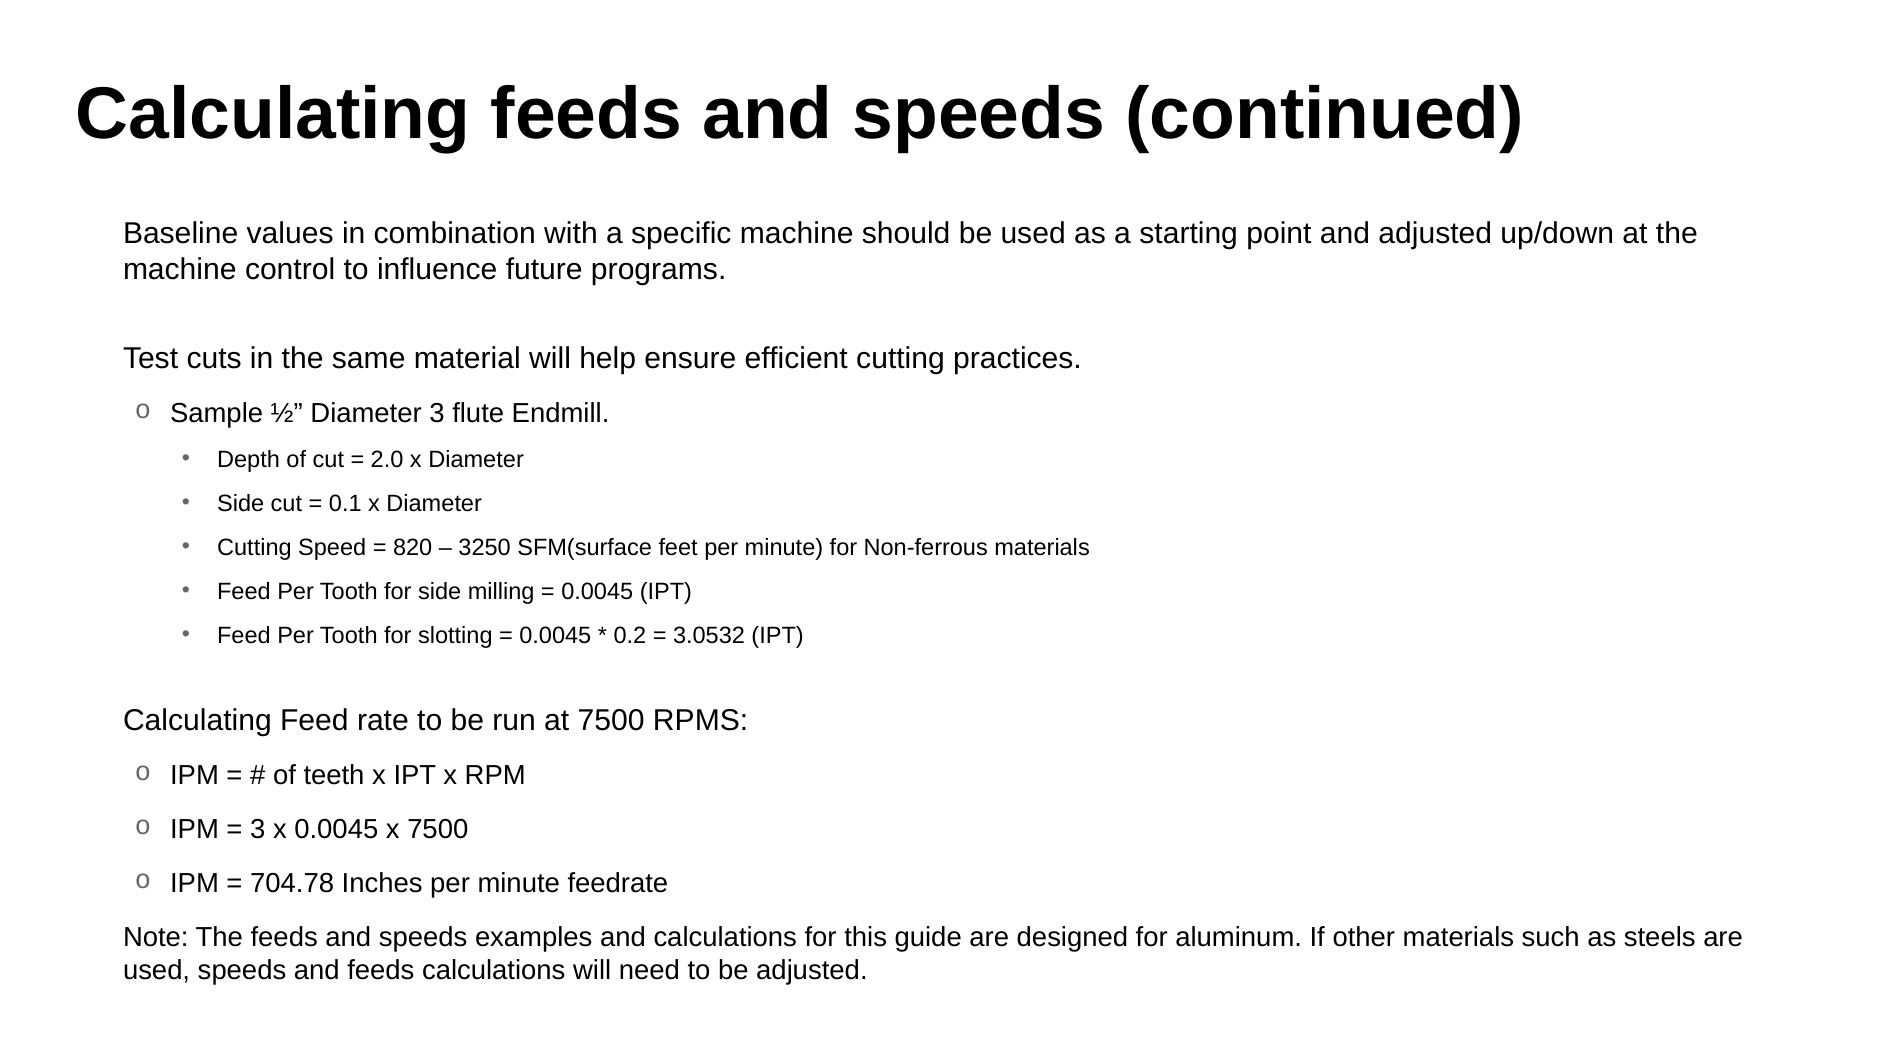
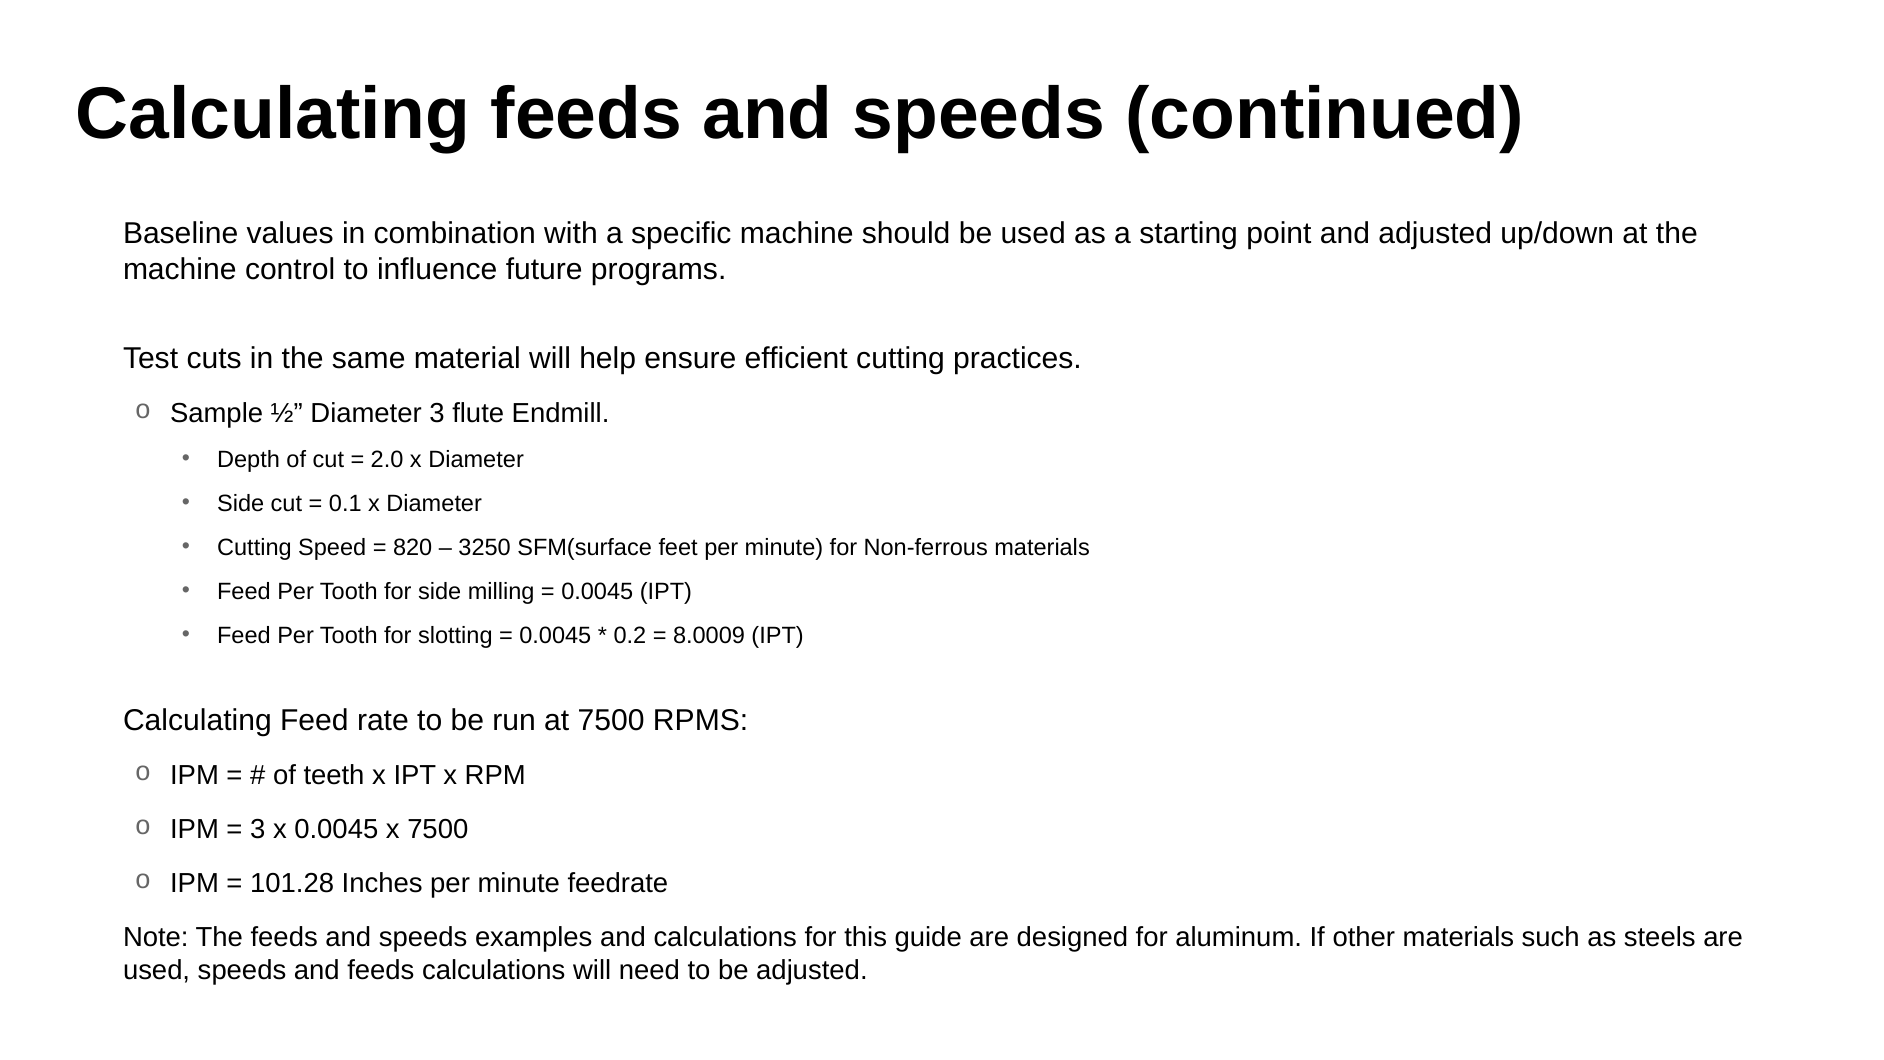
3.0532: 3.0532 -> 8.0009 (709, 635)
704.78: 704.78 -> 101.28 (292, 883)
